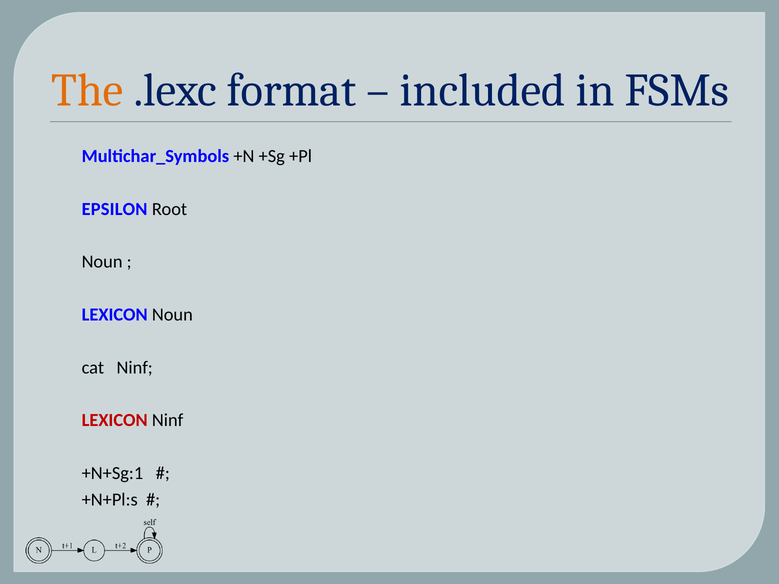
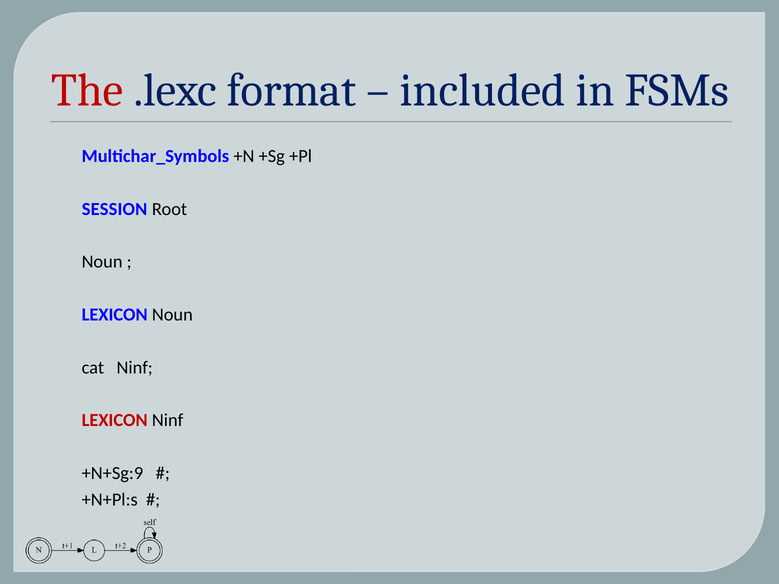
The colour: orange -> red (87, 90)
EPSILON: EPSILON -> SESSION (115, 209)
+N+Sg:1: +N+Sg:1 -> +N+Sg:9 (112, 473)
